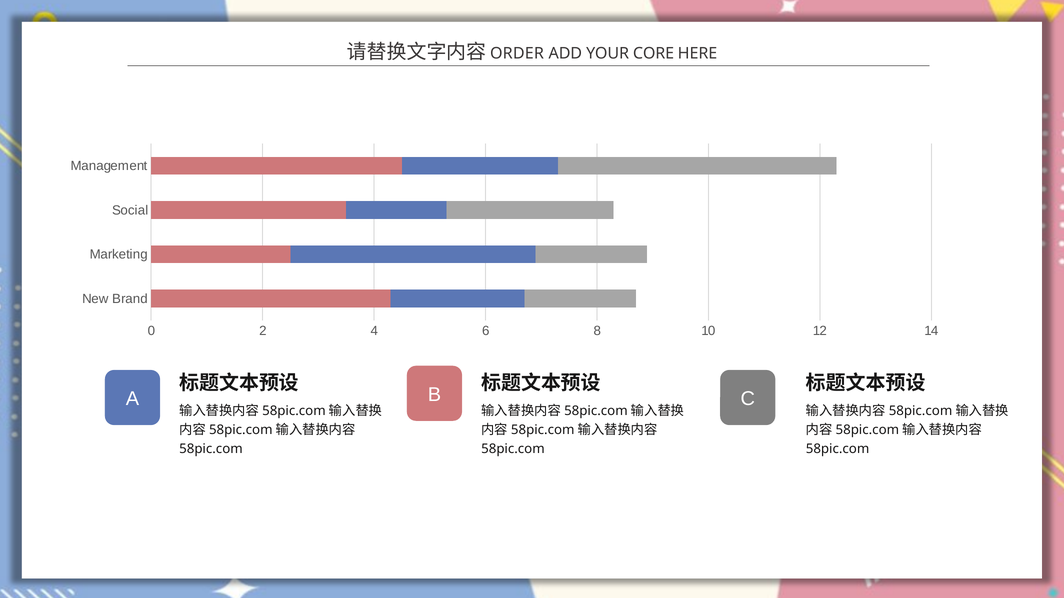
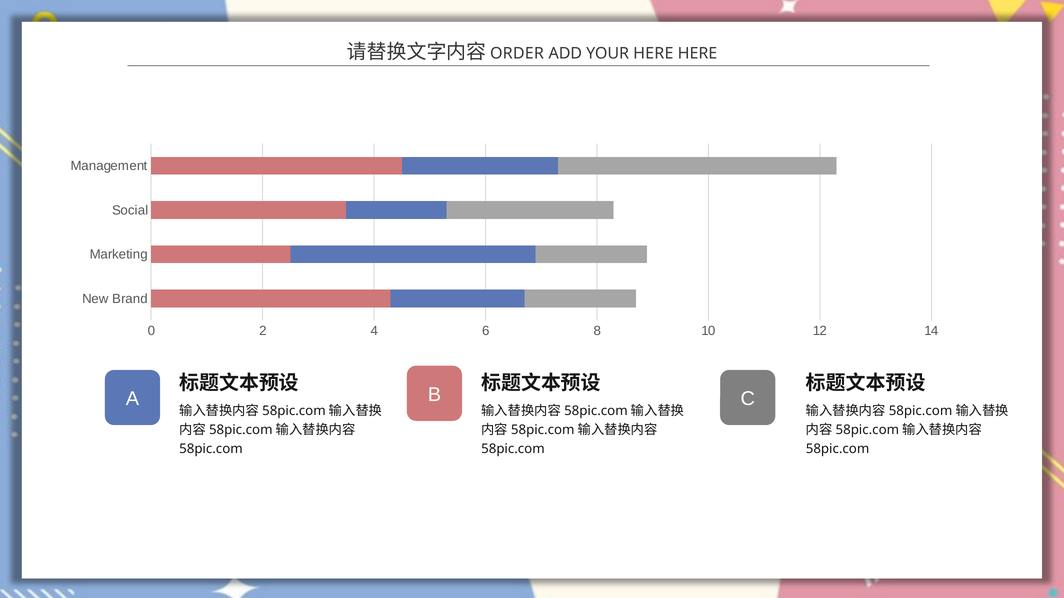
YOUR CORE: CORE -> HERE (653, 54)
